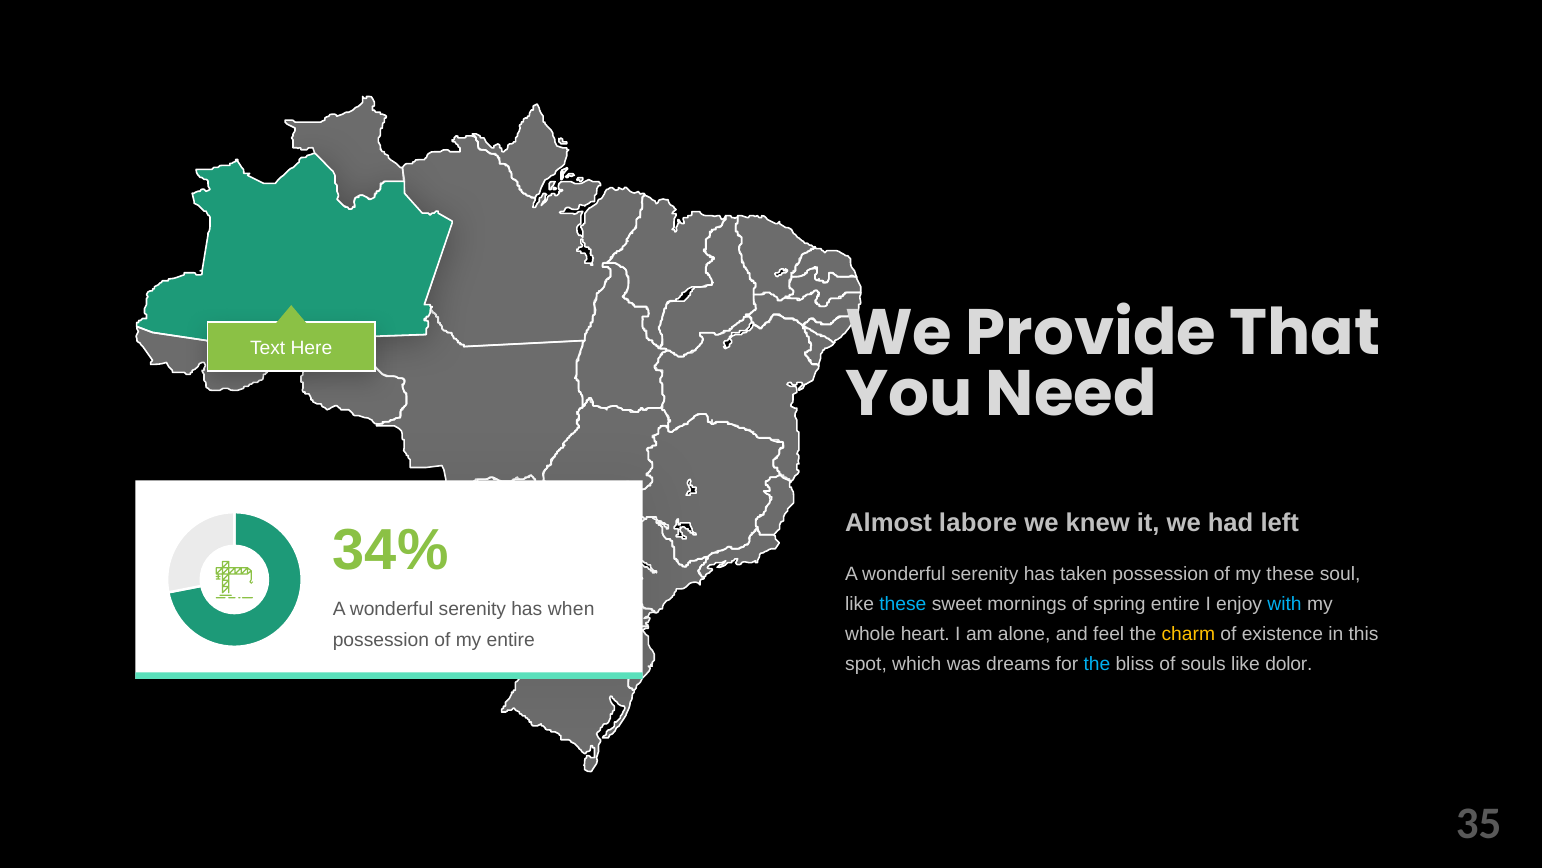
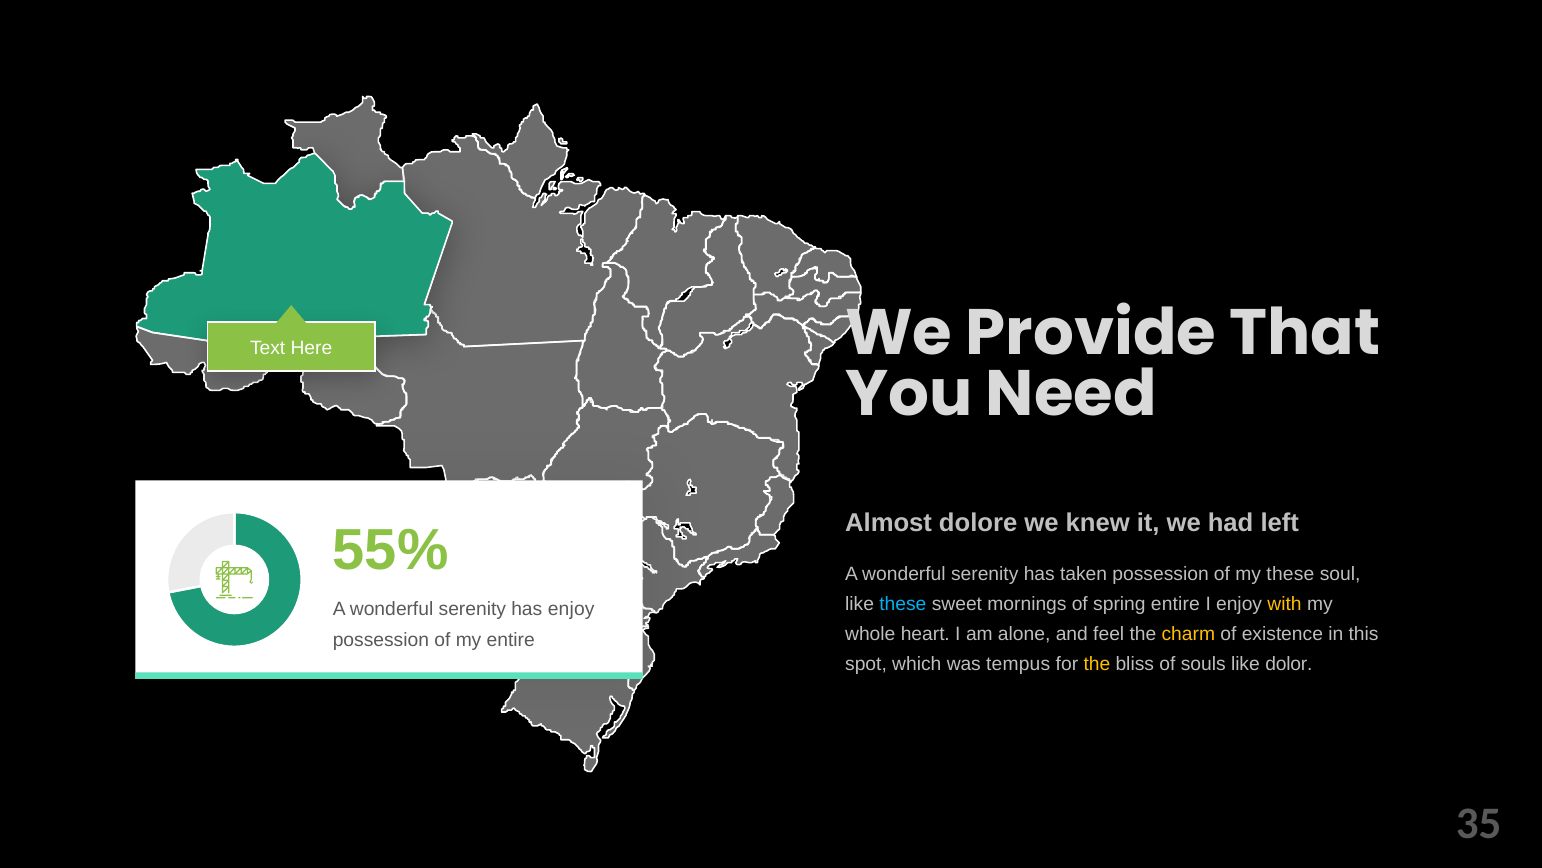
labore: labore -> dolore (978, 523)
34%: 34% -> 55% (391, 550)
with colour: light blue -> yellow (1285, 604)
has when: when -> enjoy (571, 609)
dreams: dreams -> tempus (1018, 664)
the colour: light blue -> yellow (1097, 664)
